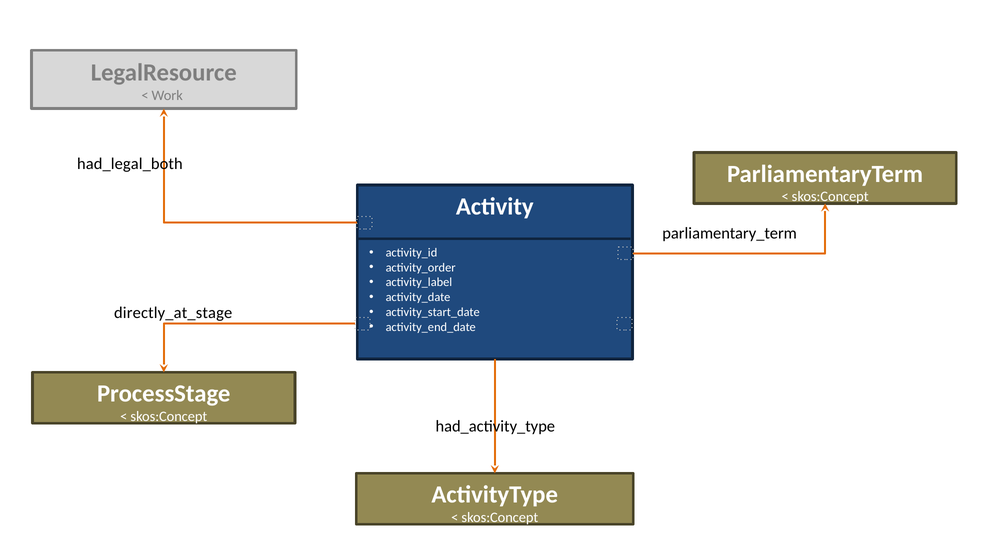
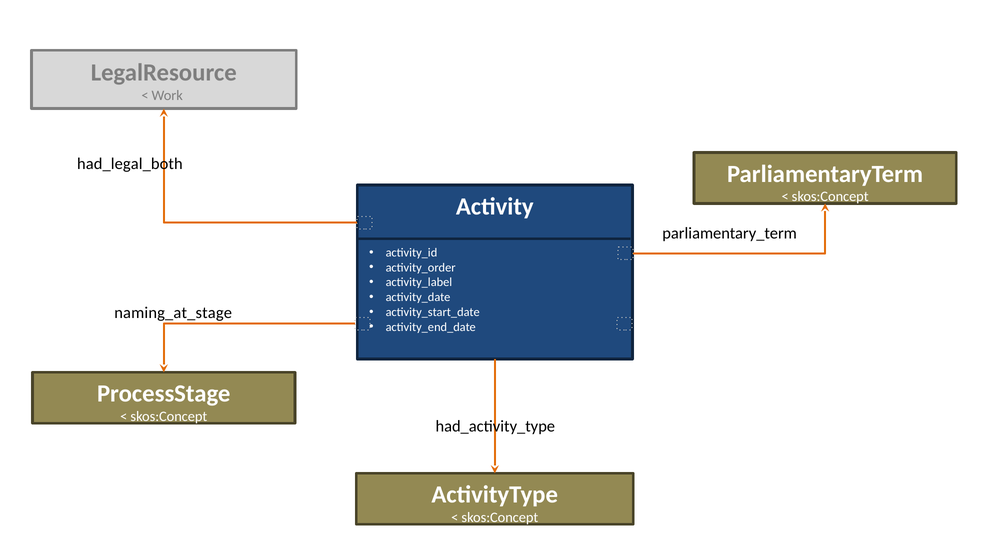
directly_at_stage: directly_at_stage -> naming_at_stage (173, 313)
